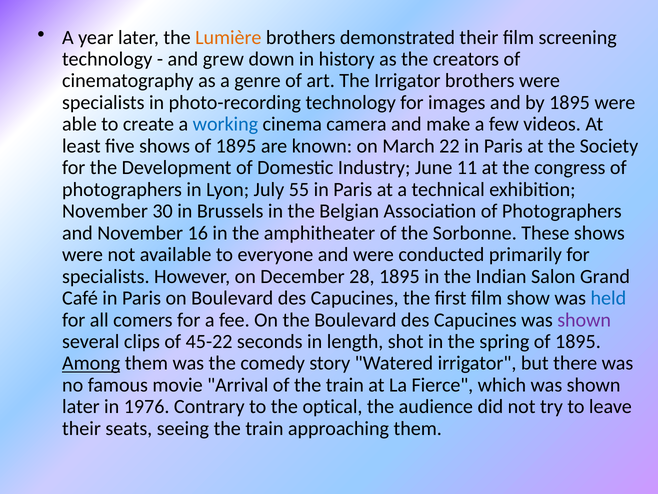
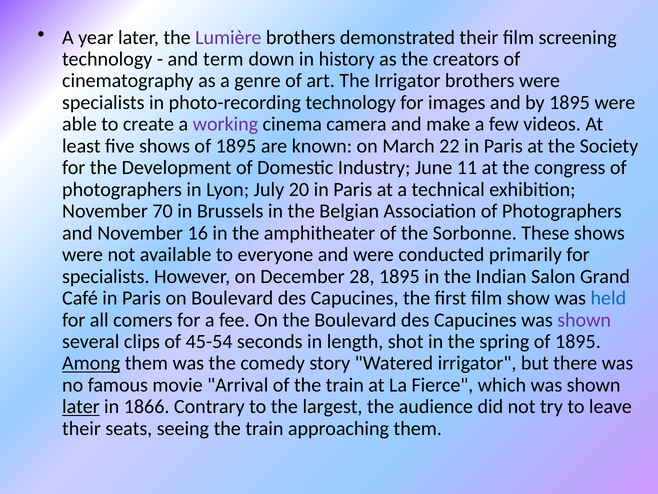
Lumière colour: orange -> purple (228, 37)
grew: grew -> term (223, 59)
working colour: blue -> purple (225, 124)
55: 55 -> 20 (299, 189)
30: 30 -> 70 (163, 211)
45-22: 45-22 -> 45-54 (209, 341)
later underline: none -> present (81, 406)
1976: 1976 -> 1866 (147, 406)
optical: optical -> largest (333, 406)
